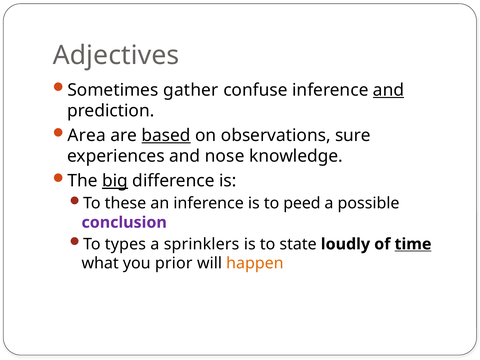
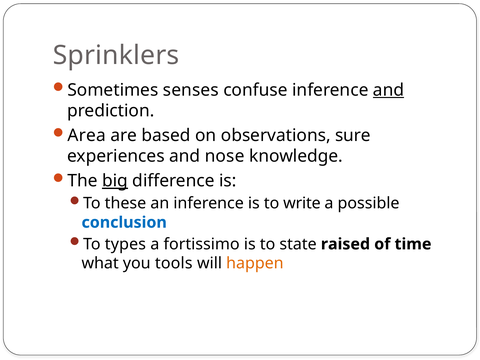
Adjectives: Adjectives -> Sprinklers (116, 55)
gather: gather -> senses (191, 90)
based underline: present -> none (166, 135)
peed: peed -> write (302, 203)
conclusion colour: purple -> blue (124, 222)
sprinklers: sprinklers -> fortissimo (202, 244)
loudly: loudly -> raised (345, 244)
time underline: present -> none (413, 244)
prior: prior -> tools (174, 263)
